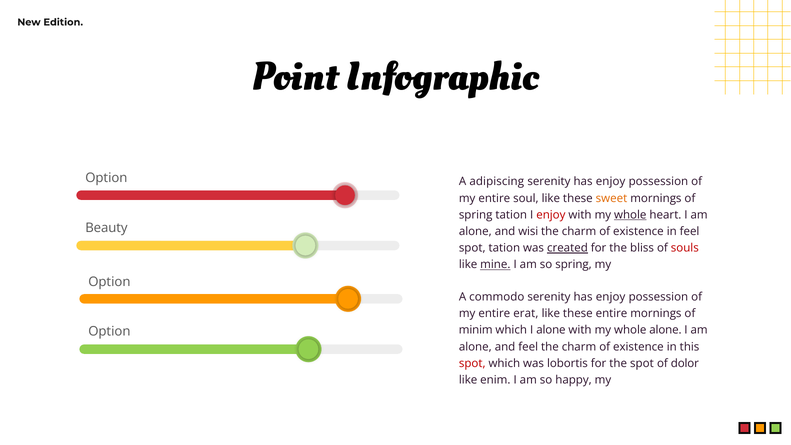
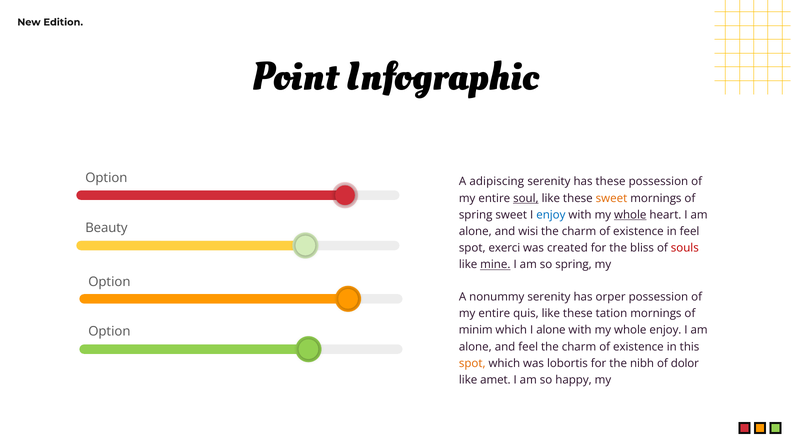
enjoy: enjoy -> these (611, 182)
soul underline: none -> present (526, 198)
spring tation: tation -> sweet (511, 215)
enjoy colour: red -> blue (551, 215)
spot tation: tation -> exerci (504, 248)
created underline: present -> none (567, 248)
commodo: commodo -> nonummy (497, 297)
enjoy: enjoy -> orper (611, 297)
erat: erat -> quis (526, 313)
these entire: entire -> tation (611, 313)
whole alone: alone -> enjoy (665, 330)
spot colour: red -> orange (472, 363)
the spot: spot -> nibh (642, 363)
enim: enim -> amet (495, 380)
